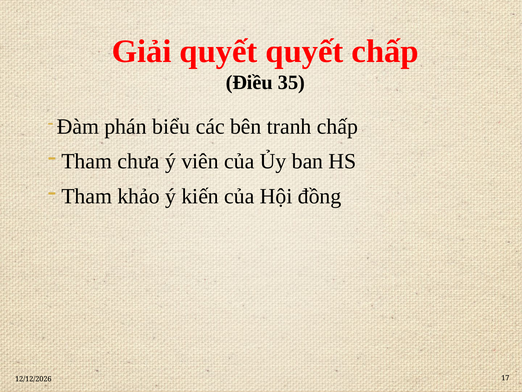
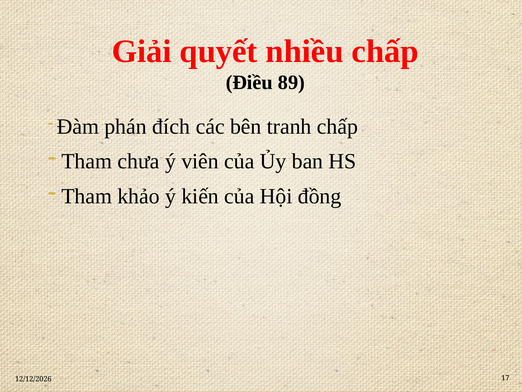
quyết quyết: quyết -> nhiều (305, 51)
35: 35 -> 89 (291, 82)
biểu: biểu -> đích (171, 126)
